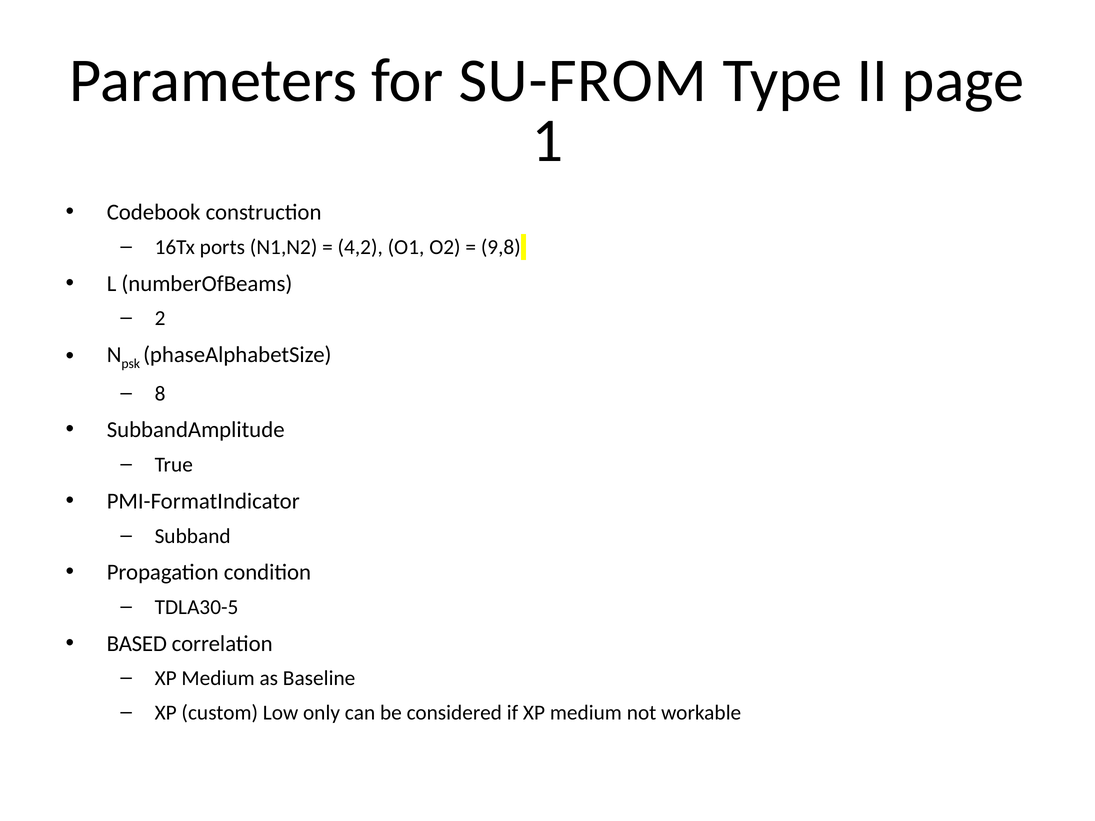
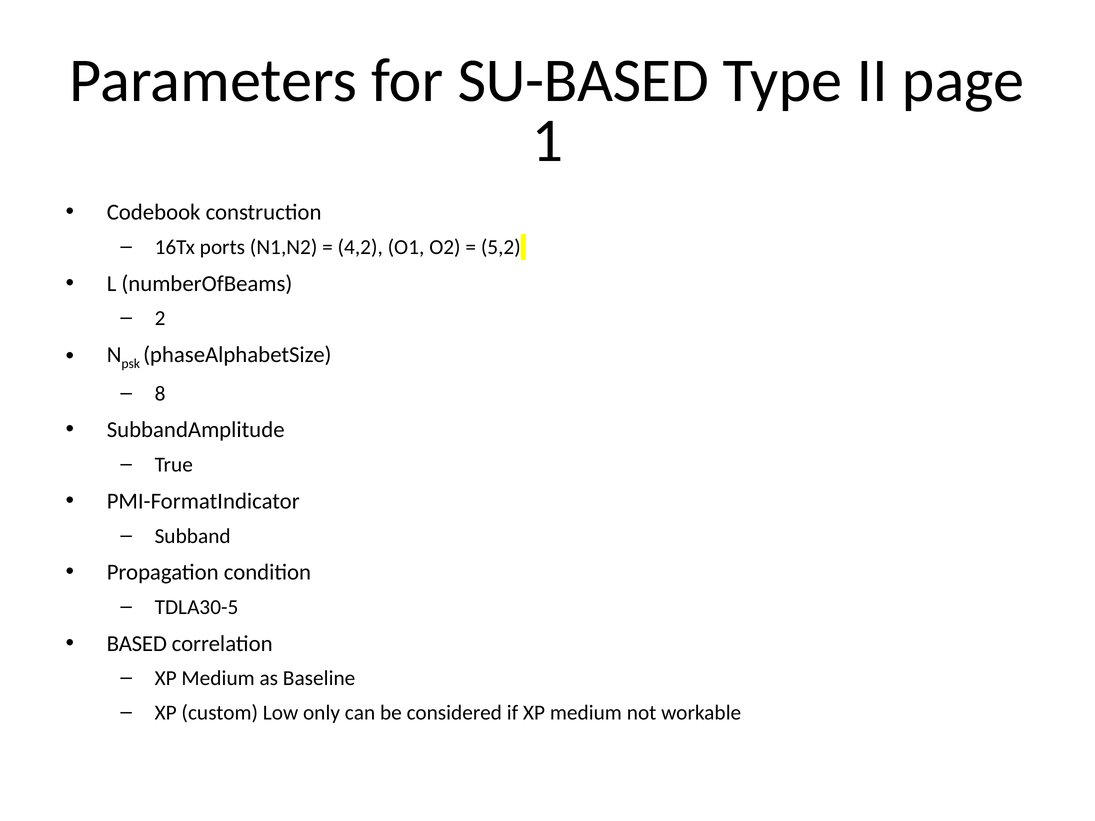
SU-FROM: SU-FROM -> SU-BASED (583, 81)
9,8: 9,8 -> 5,2 (501, 247)
